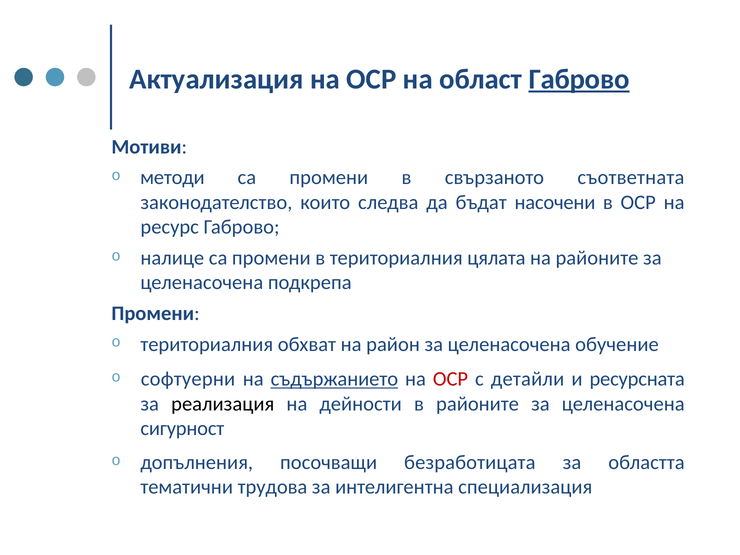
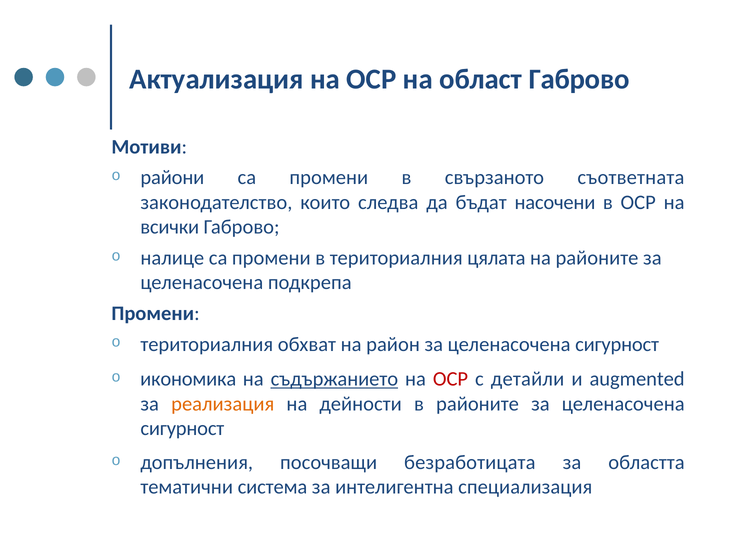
Габрово underline: present -> none (579, 79)
методи: методи -> райони (172, 178)
ресурс: ресурс -> всички (170, 227)
район за целенасочена обучение: обучение -> сигурност (617, 344)
софтуерни: софтуерни -> икономика (188, 379)
ресурсната: ресурсната -> augmented (637, 379)
реализация colour: black -> orange (223, 404)
трудова: трудова -> система (272, 487)
